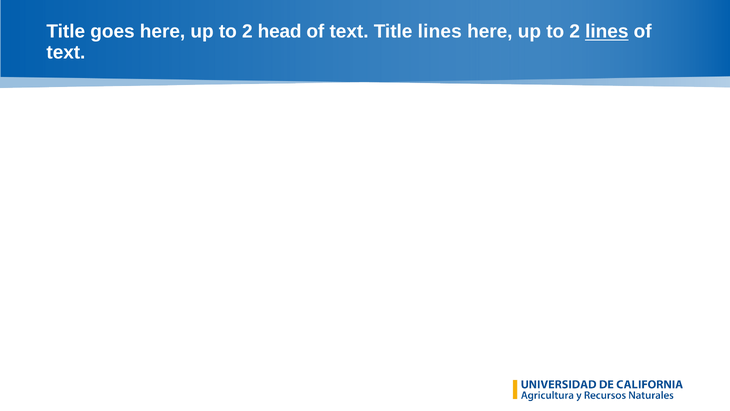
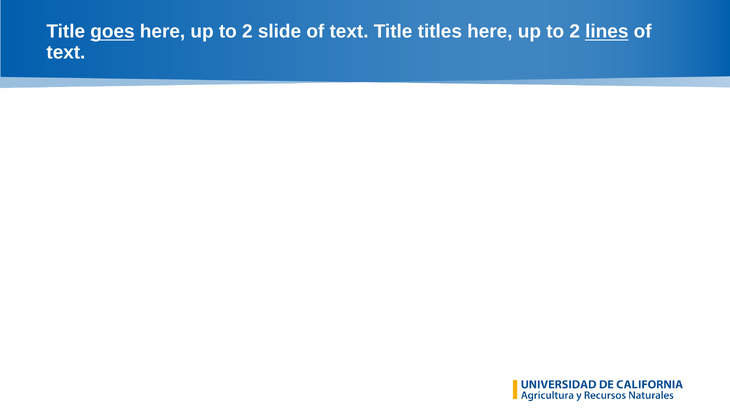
goes underline: none -> present (112, 32)
head: head -> slide (280, 32)
Title lines: lines -> titles (440, 32)
